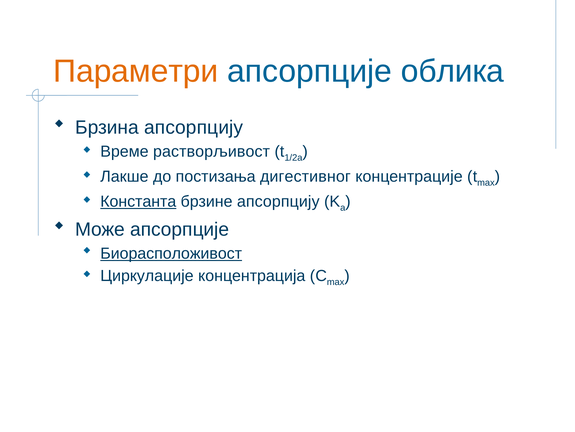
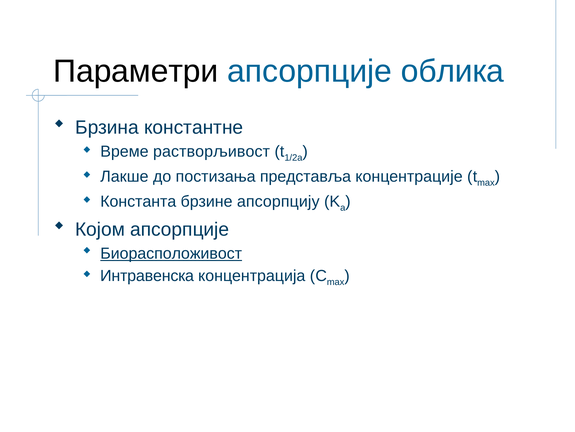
Параметри colour: orange -> black (136, 71)
Брзина апсорпцију: апсорпцију -> константне (194, 127)
дигестивног: дигестивног -> представља (306, 176)
Константа underline: present -> none (138, 201)
Може: Може -> Којом (100, 229)
Циркулације: Циркулације -> Интравенска (147, 275)
